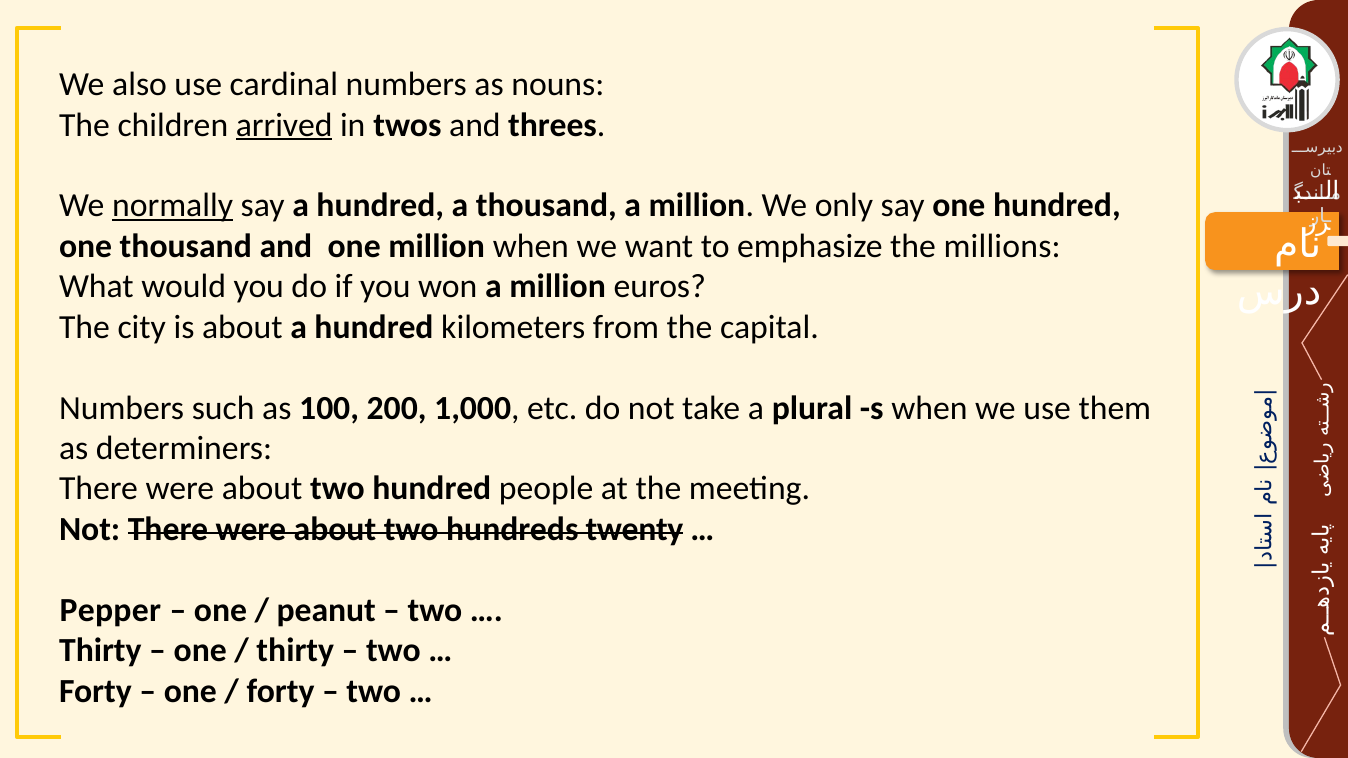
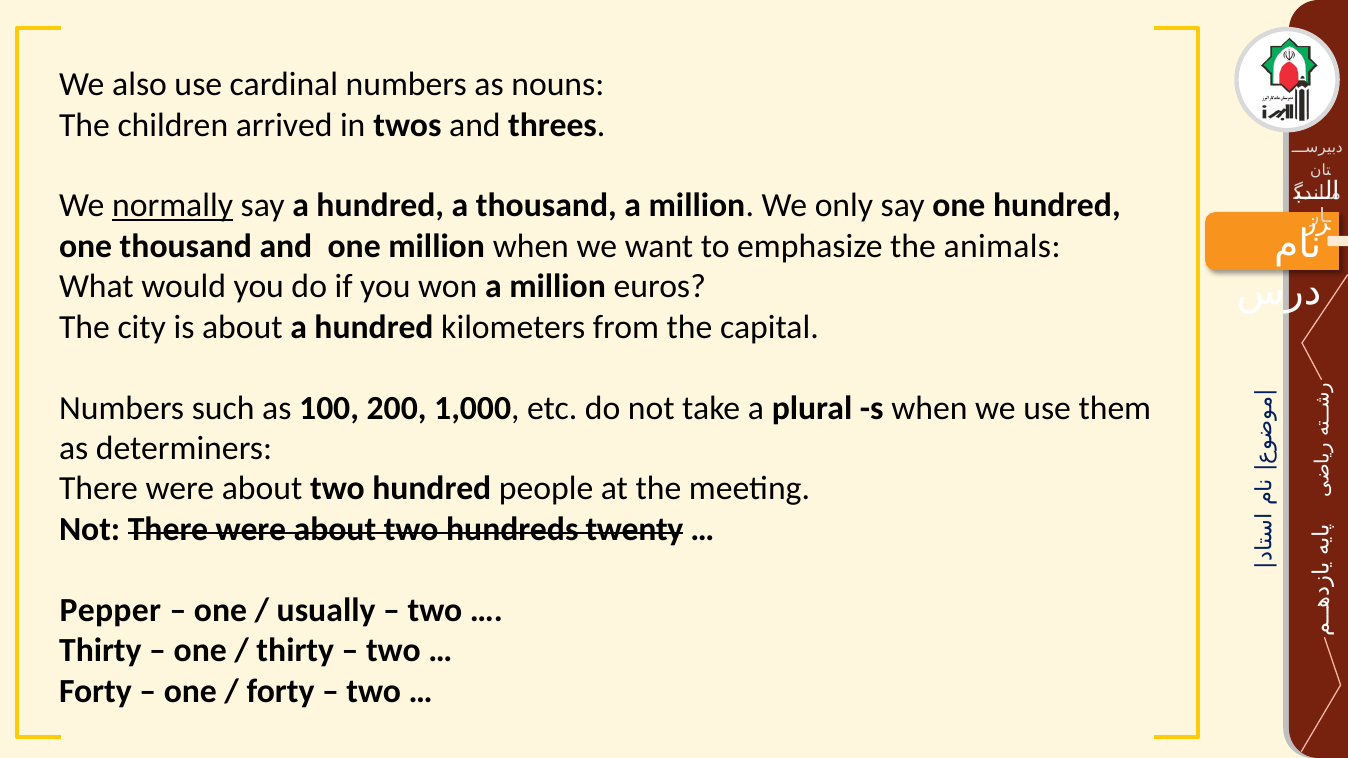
arrived underline: present -> none (284, 125)
millions: millions -> animals (1002, 246)
peanut: peanut -> usually (326, 610)
